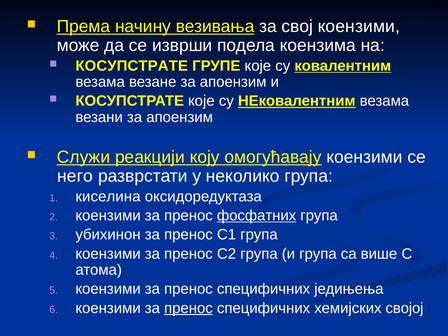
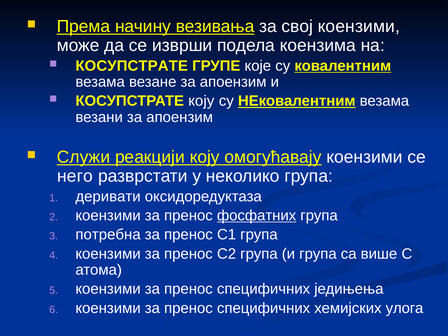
КОСУПСТРАТЕ које: које -> коју (201, 101)
киселина: киселина -> деривати (108, 196)
убихинон: убихинон -> потребна (108, 235)
пренос underline: present -> none (188, 308)
својој: својој -> улога (405, 308)
